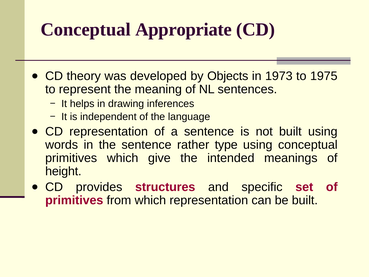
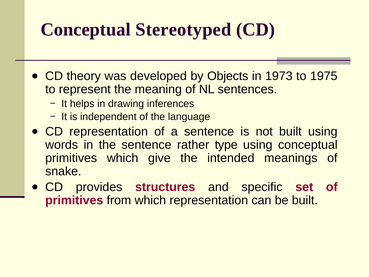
Appropriate: Appropriate -> Stereotyped (183, 29)
height: height -> snake (63, 171)
